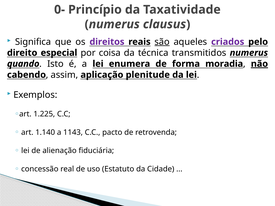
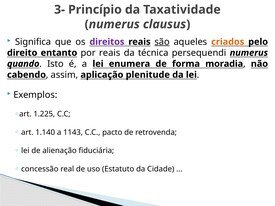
0-: 0- -> 3- (60, 10)
criados colour: purple -> orange (228, 42)
especial: especial -> entanto (59, 53)
por coisa: coisa -> reais (110, 53)
transmitidos: transmitidos -> persequendi (199, 53)
não underline: present -> none (259, 64)
